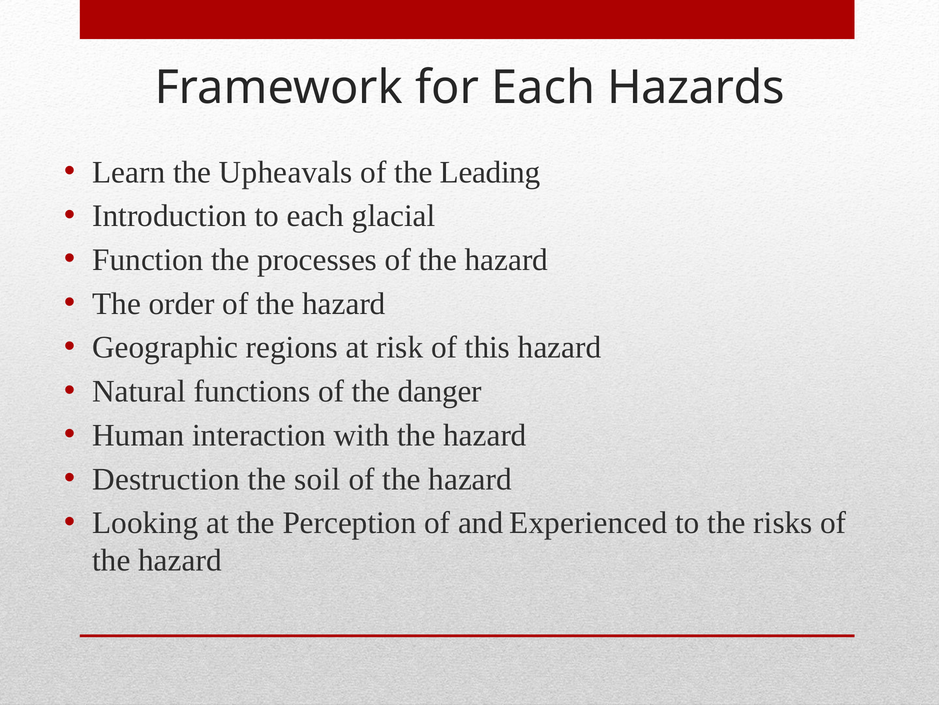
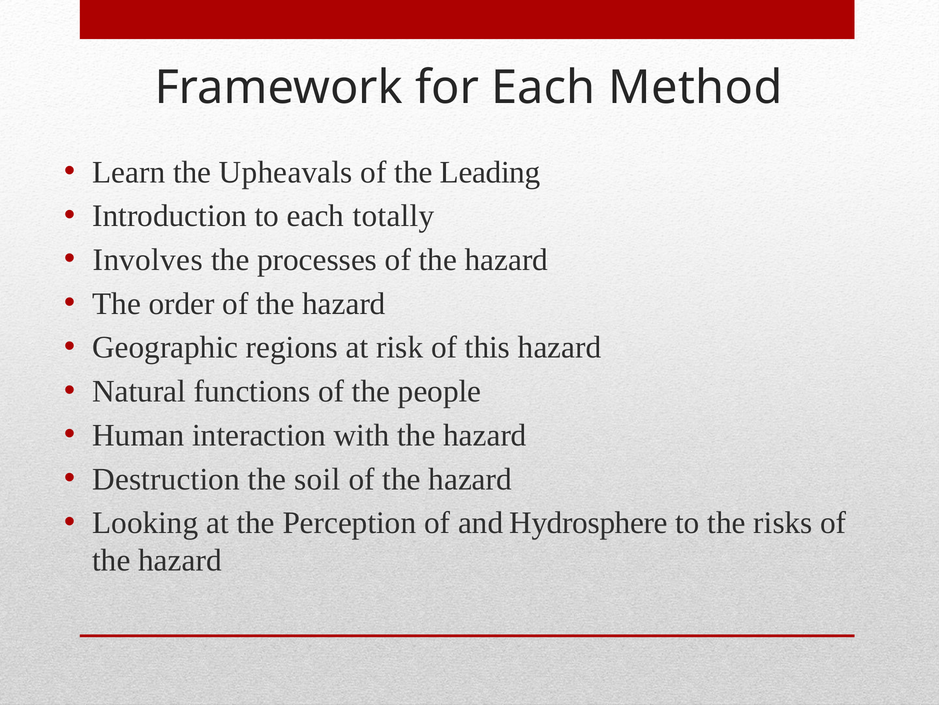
Hazards: Hazards -> Method (695, 88)
glacial: glacial -> totally (393, 216)
Function: Function -> Involves (148, 260)
danger: danger -> people (440, 391)
Experienced: Experienced -> Hydrosphere (589, 522)
